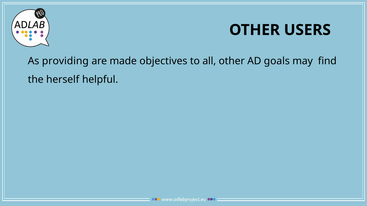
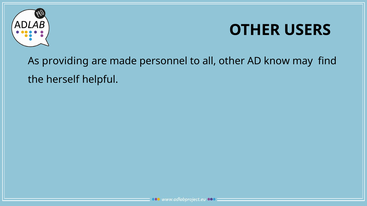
objectives: objectives -> personnel (163, 61)
goals: goals -> know (277, 61)
